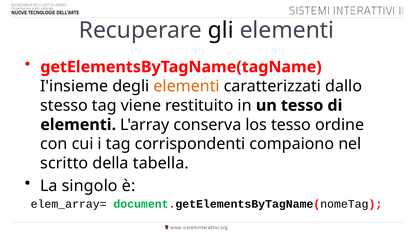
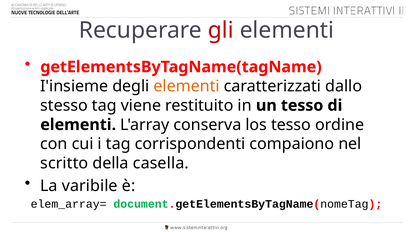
gli colour: black -> red (221, 30)
tabella: tabella -> casella (161, 163)
singolo: singolo -> varibile (90, 186)
